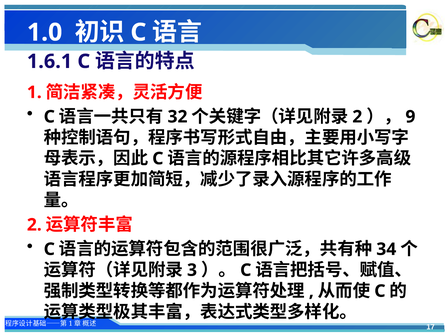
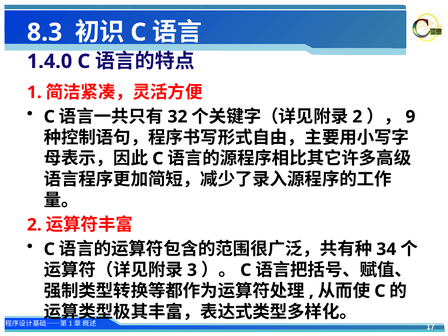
1.0: 1.0 -> 8.3 (45, 32)
1.6.1: 1.6.1 -> 1.4.0 (50, 61)
